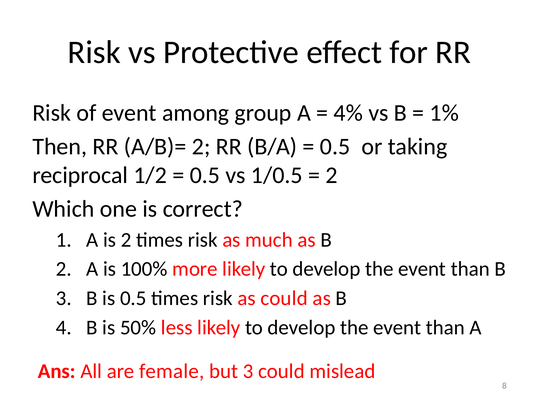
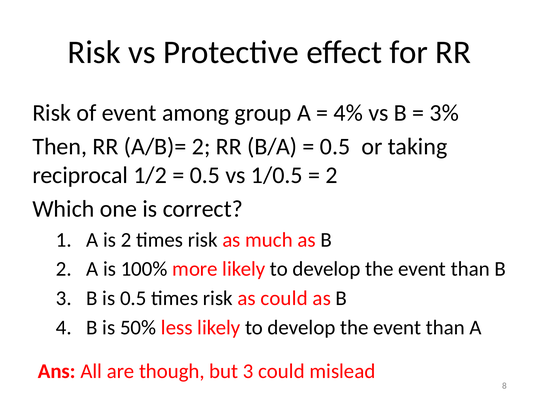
1%: 1% -> 3% (444, 113)
female: female -> though (172, 372)
